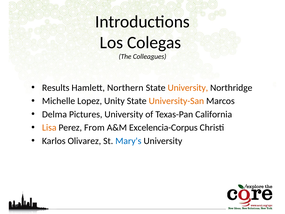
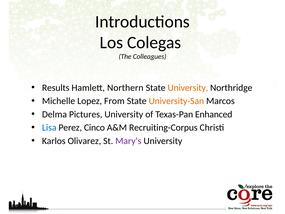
Unity: Unity -> From (114, 101)
California: California -> Enhanced (214, 114)
Lisa colour: orange -> blue (49, 127)
From: From -> Cinco (94, 127)
Excelencia-Corpus: Excelencia-Corpus -> Recruiting-Corpus (163, 127)
Mary's colour: blue -> purple (128, 141)
